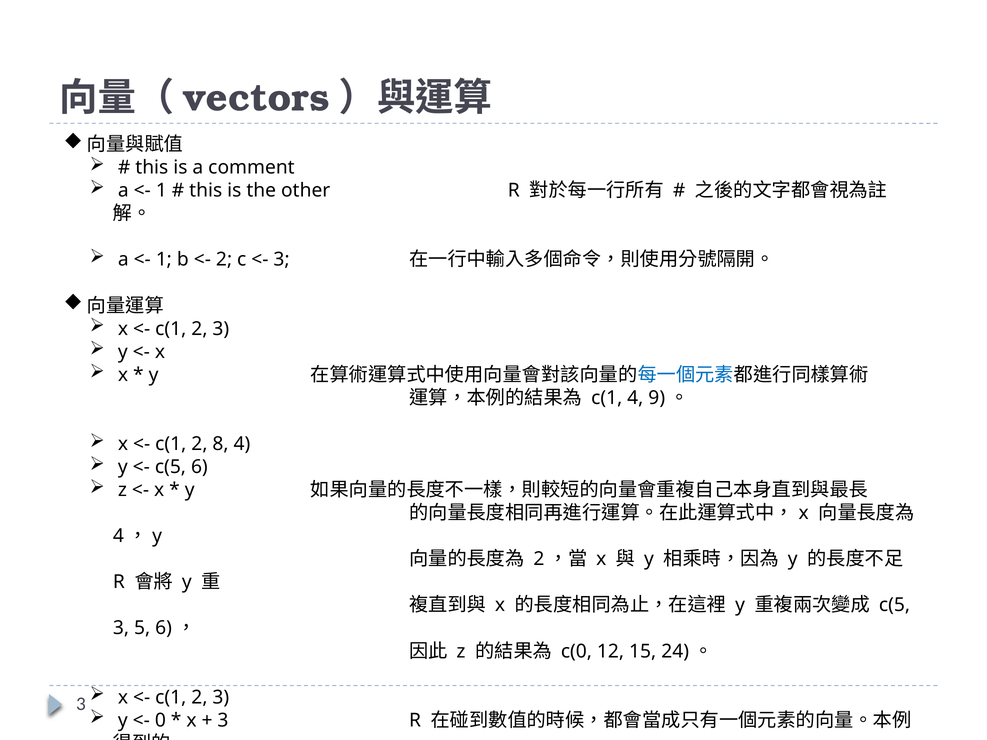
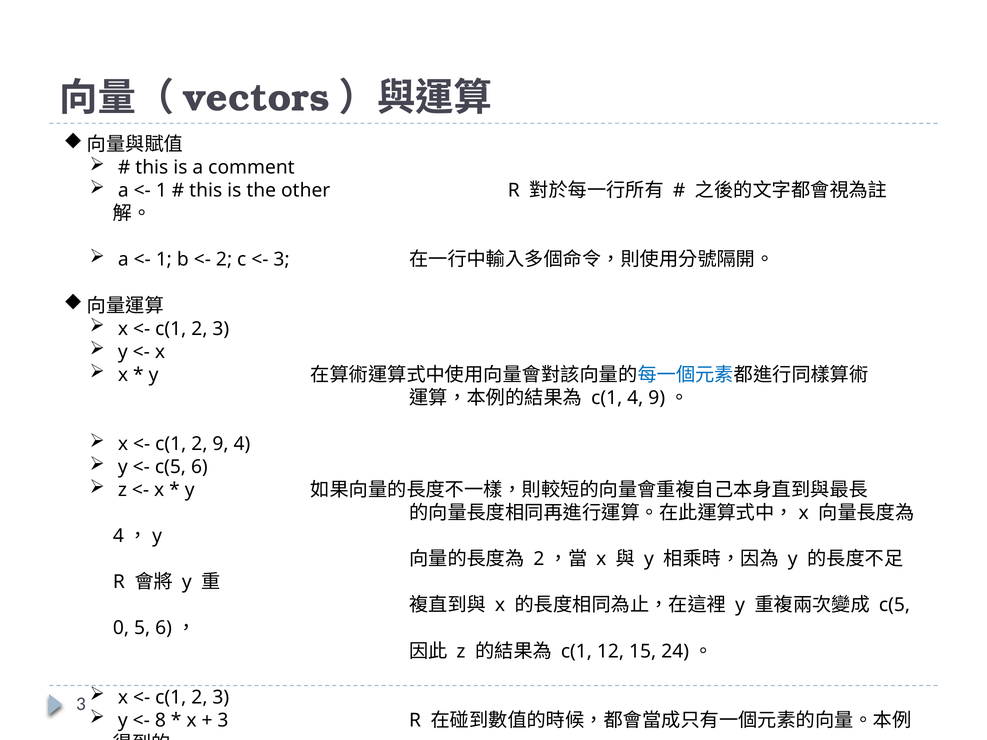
8: 8 -> 9 (220, 444)
3: 3 -> 0 (121, 628)
c(0: c(0 -> c(1 (576, 651)
0: 0 -> 8 (160, 721)
